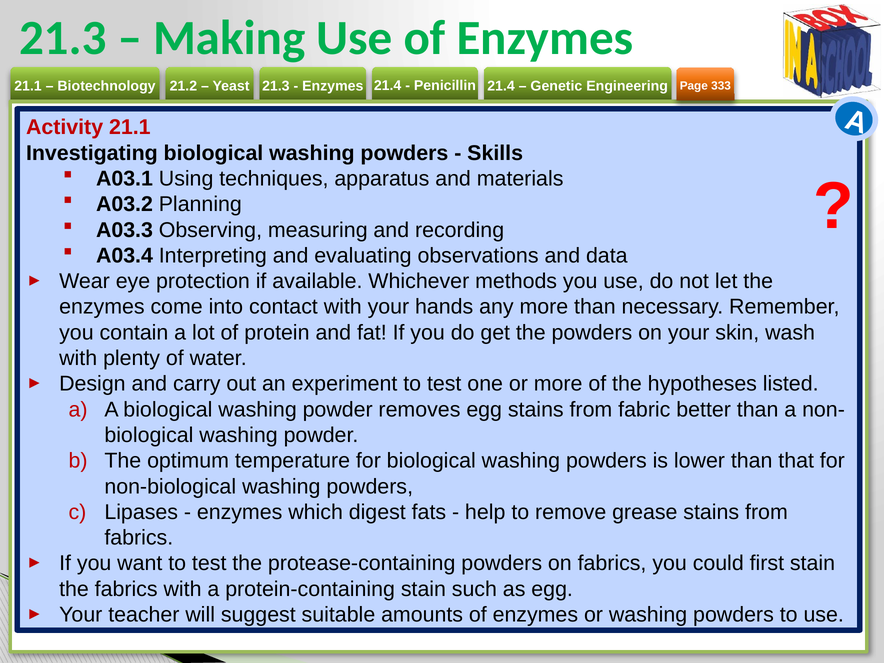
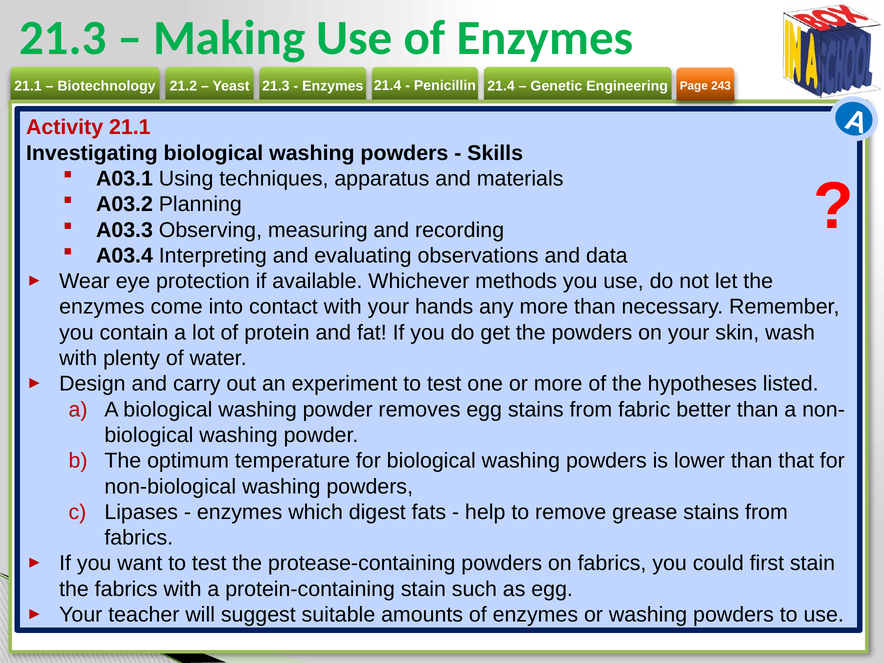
333: 333 -> 243 (721, 86)
